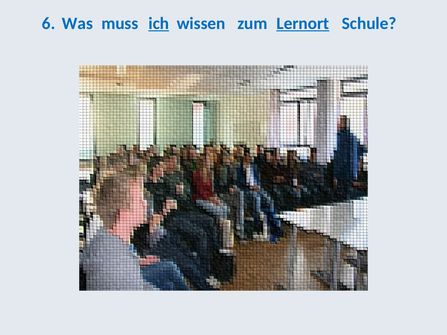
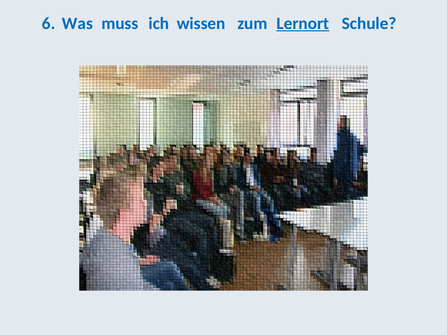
ich underline: present -> none (159, 23)
